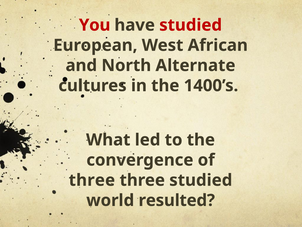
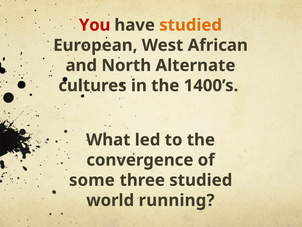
studied colour: red -> orange (191, 25)
three: three -> some (92, 180)
resulted: resulted -> running (177, 200)
